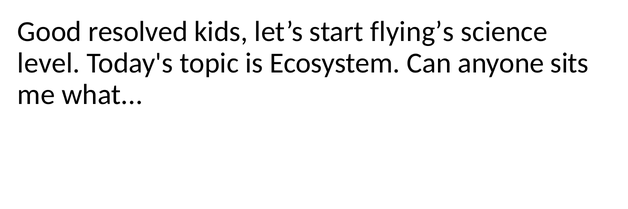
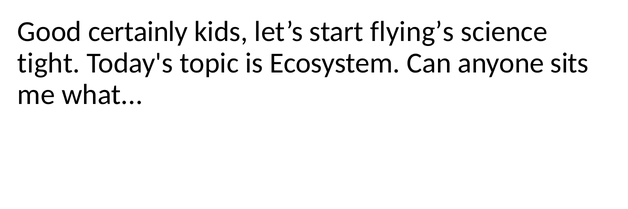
resolved: resolved -> certainly (138, 32)
level: level -> tight (49, 63)
